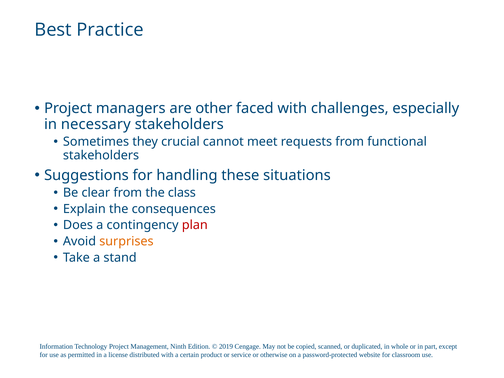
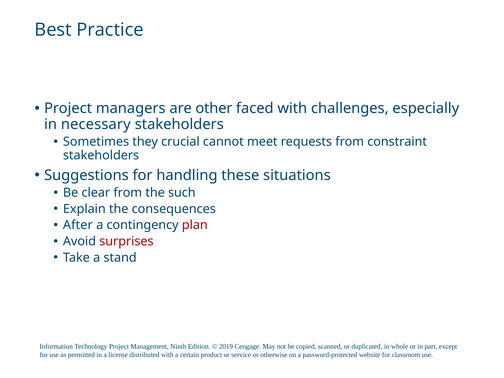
functional: functional -> constraint (397, 142)
class: class -> such (182, 193)
Does: Does -> After (78, 225)
surprises colour: orange -> red (126, 241)
